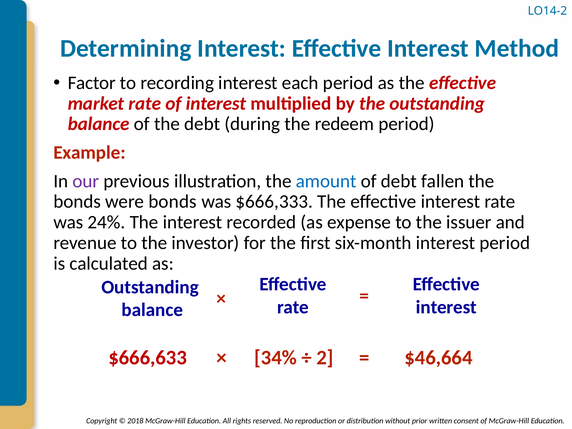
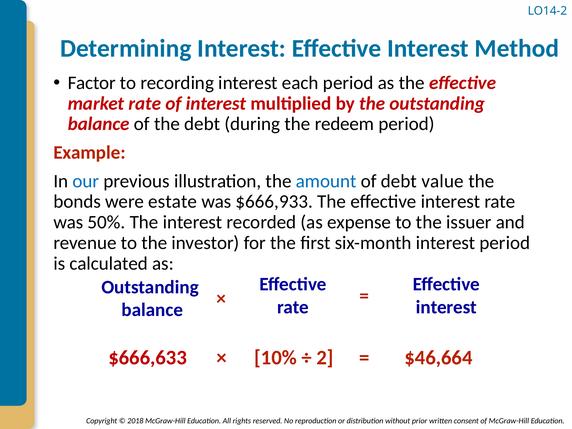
our colour: purple -> blue (86, 181)
fallen: fallen -> value (443, 181)
were bonds: bonds -> estate (173, 202)
$666,333: $666,333 -> $666,933 (274, 202)
24%: 24% -> 50% (107, 222)
34%: 34% -> 10% (276, 358)
